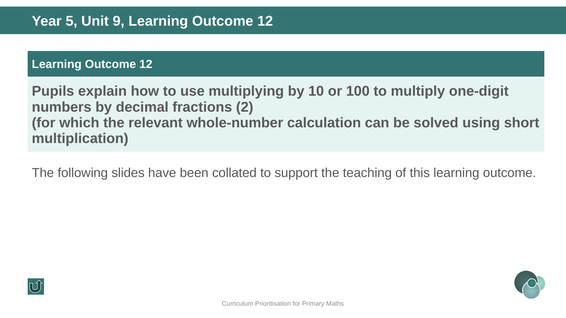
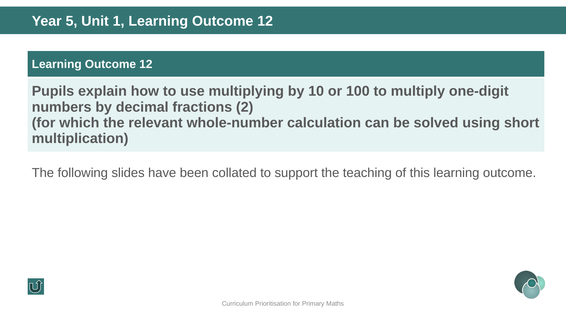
9: 9 -> 1 (119, 21)
